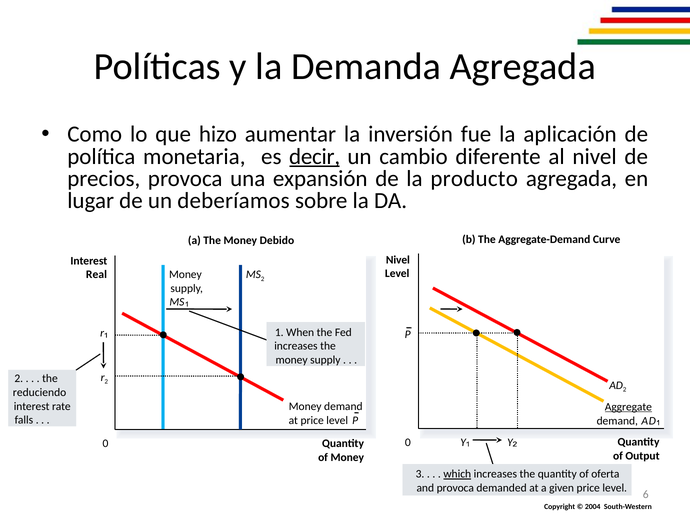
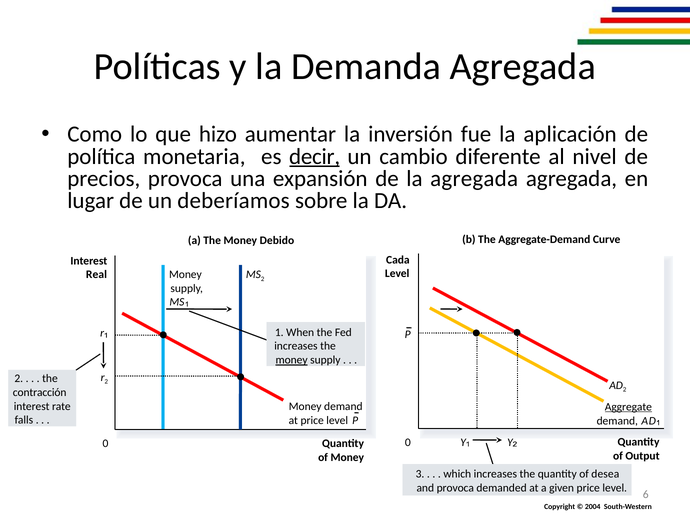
la producto: producto -> agregada (474, 178)
Nivel: Nivel -> Cada (398, 259)
money underline: none -> present (292, 360)
reduciendo: reduciendo -> contracción (40, 392)
which underline: present -> none (457, 474)
oferta: oferta -> desea (605, 474)
